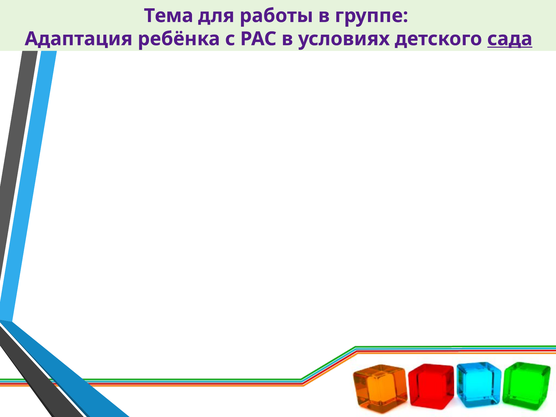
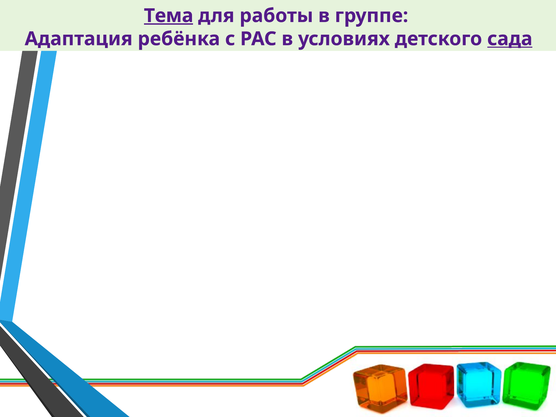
Тема underline: none -> present (169, 16)
